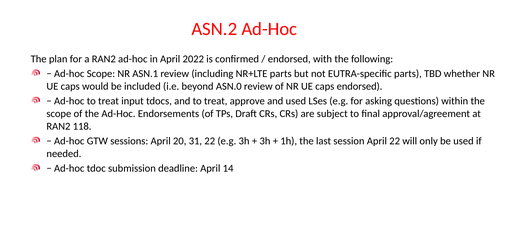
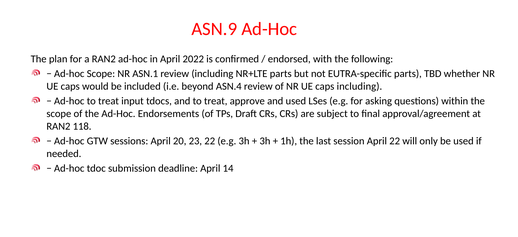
ASN.2: ASN.2 -> ASN.9 (214, 29)
ASN.0: ASN.0 -> ASN.4 (229, 86)
caps endorsed: endorsed -> including (359, 86)
31: 31 -> 23 (195, 141)
